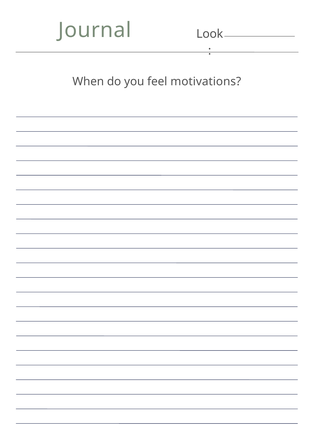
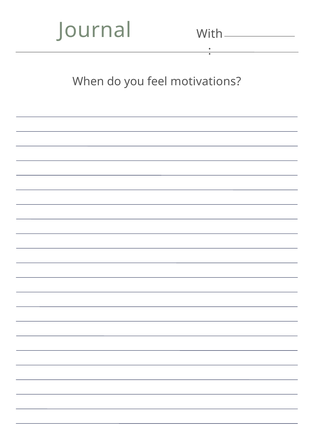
Look: Look -> With (210, 34)
